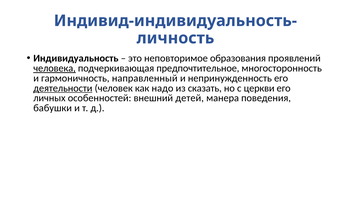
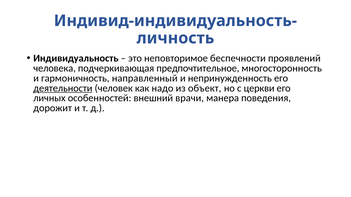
образования: образования -> беспечности (238, 58)
человека underline: present -> none (55, 68)
сказать: сказать -> объект (205, 88)
детей: детей -> врачи (190, 98)
бабушки: бабушки -> дорожит (53, 108)
